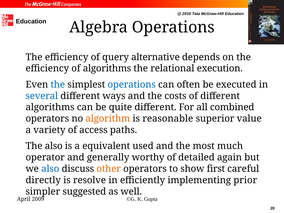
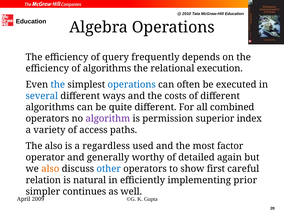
alternative: alternative -> frequently (155, 57)
algorithm colour: orange -> purple (108, 119)
reasonable: reasonable -> permission (168, 119)
value: value -> index (249, 119)
equivalent: equivalent -> regardless (106, 146)
much: much -> factor (230, 146)
also colour: blue -> orange (50, 169)
other colour: orange -> blue (109, 169)
directly: directly -> relation (43, 180)
resolve: resolve -> natural (90, 180)
suggested: suggested -> continues (84, 192)
